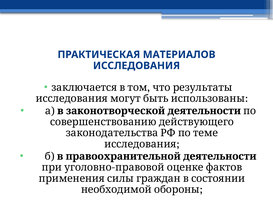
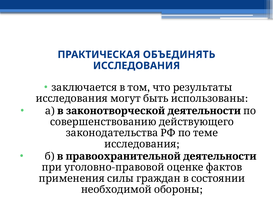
МАТЕРИАЛОВ: МАТЕРИАЛОВ -> ОБЪЕДИНЯТЬ (179, 55)
